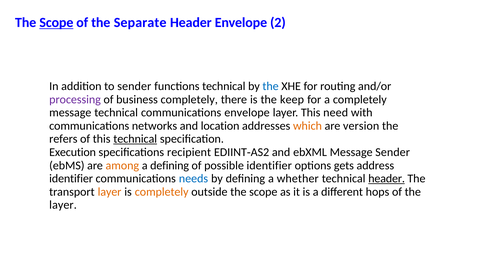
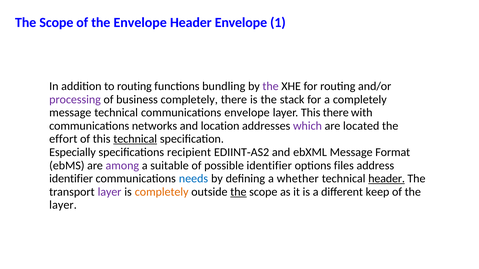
Scope underline: present -> none (56, 23)
the Separate: Separate -> Envelope (140, 23)
2: 2 -> 1 (278, 23)
to sender: sender -> routing (134, 86)
functions technical: technical -> bundling (224, 86)
the colour: blue -> purple (271, 86)
keep: keep -> stack (292, 100)
This need: need -> there (336, 113)
which colour: orange -> purple (307, 126)
version: version -> located (361, 126)
refers: refers -> effort (63, 139)
Execution: Execution -> Especially (73, 152)
Message Sender: Sender -> Format (393, 152)
among colour: orange -> purple (122, 166)
a defining: defining -> suitable (170, 166)
gets: gets -> files (344, 166)
layer colour: orange -> purple (110, 192)
the underline: none -> present (238, 192)
hops: hops -> keep (378, 192)
